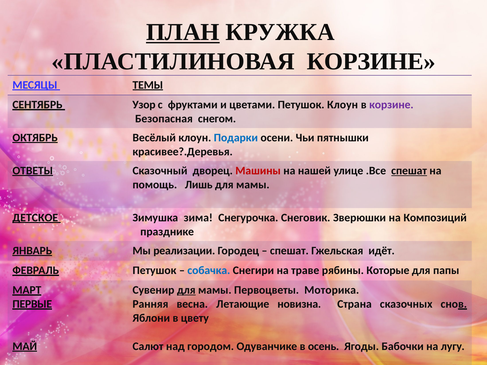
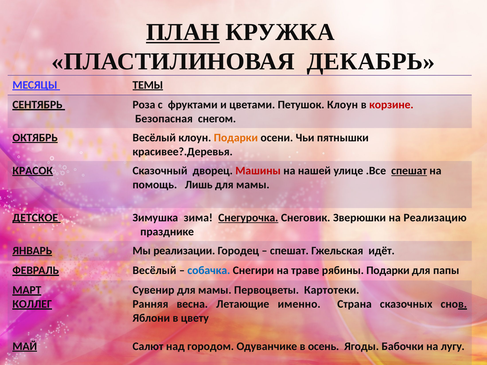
ПЛАСТИЛИНОВАЯ КОРЗИНЕ: КОРЗИНЕ -> ДЕКАБРЬ (371, 61)
Узор: Узор -> Роза (144, 105)
корзине colour: purple -> red (391, 105)
Подарки colour: blue -> orange (236, 138)
ОТВЕТЫ: ОТВЕТЫ -> КРАСОК (33, 171)
Снегурочка underline: none -> present (248, 218)
Композиций: Композиций -> Реализацию (435, 218)
ФЕВРАЛЬ Петушок: Петушок -> Весёлый (154, 271)
рябины Которые: Которые -> Подарки (388, 271)
для underline: present -> none (186, 290)
Моторика: Моторика -> Картотеки (332, 290)
ПЕРВЫЕ: ПЕРВЫЕ -> КОЛЛЕГ (32, 304)
новизна: новизна -> именно (299, 304)
